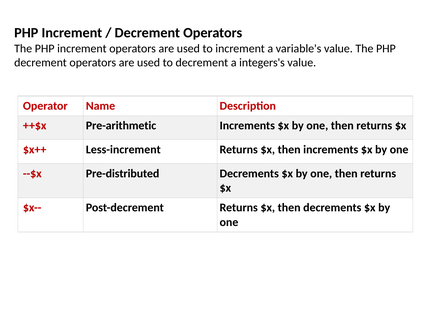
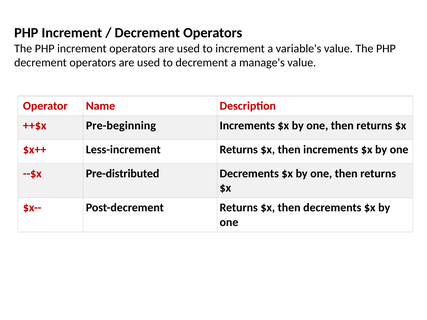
integers's: integers's -> manage's (262, 63)
Pre-arithmetic: Pre-arithmetic -> Pre-beginning (121, 126)
